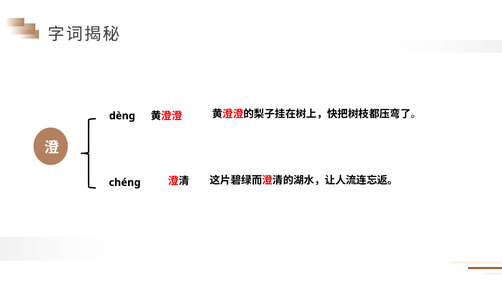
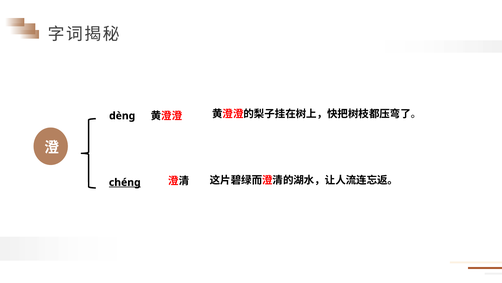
chéng underline: none -> present (125, 182)
